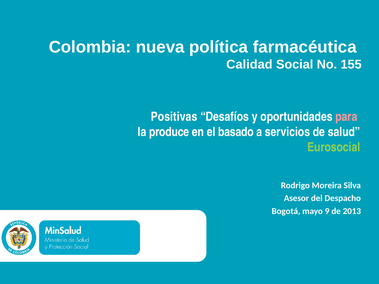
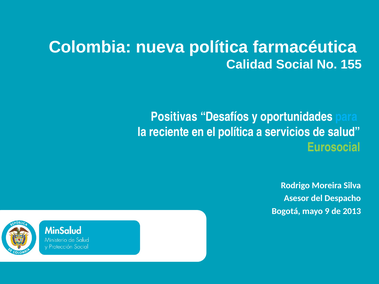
para colour: pink -> light blue (346, 117)
produce: produce -> reciente (169, 132)
el basado: basado -> política (236, 132)
